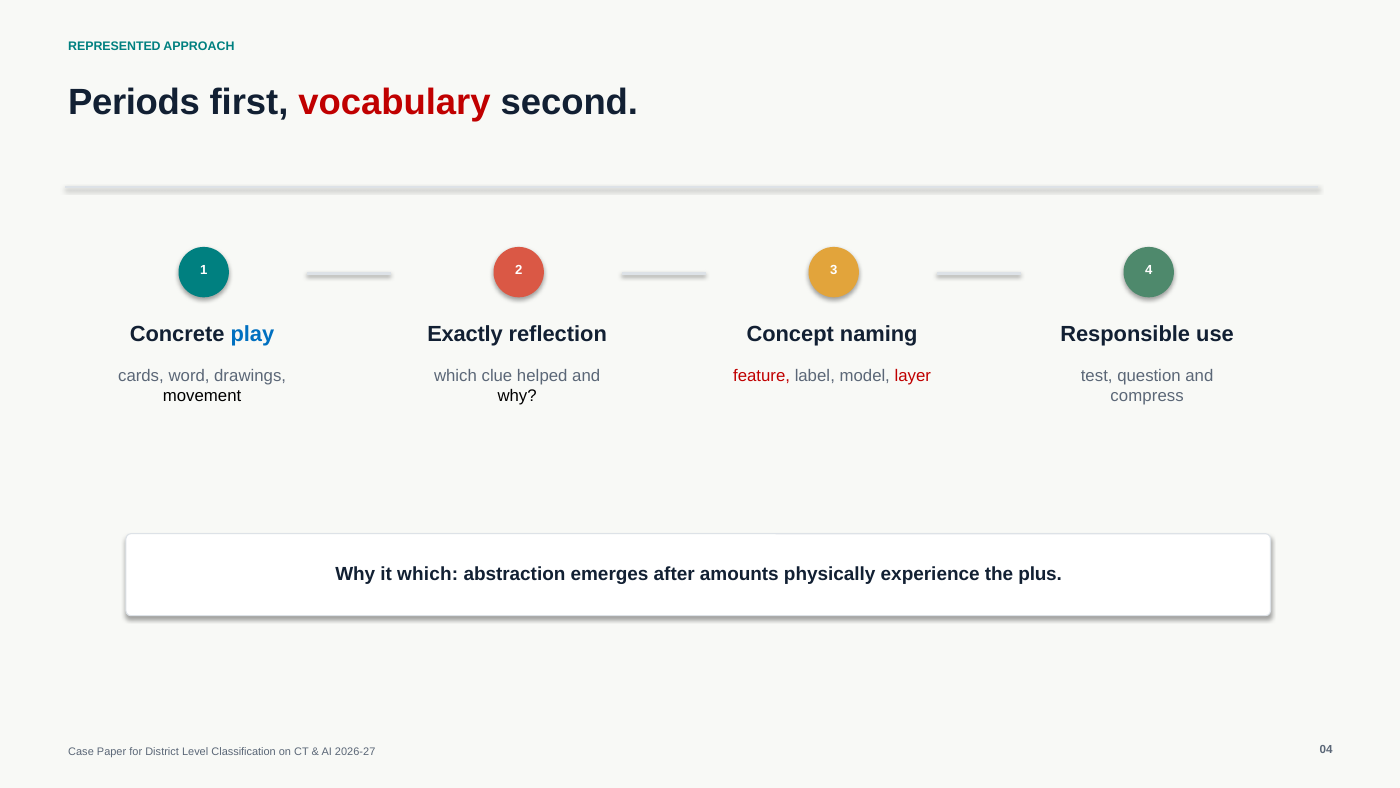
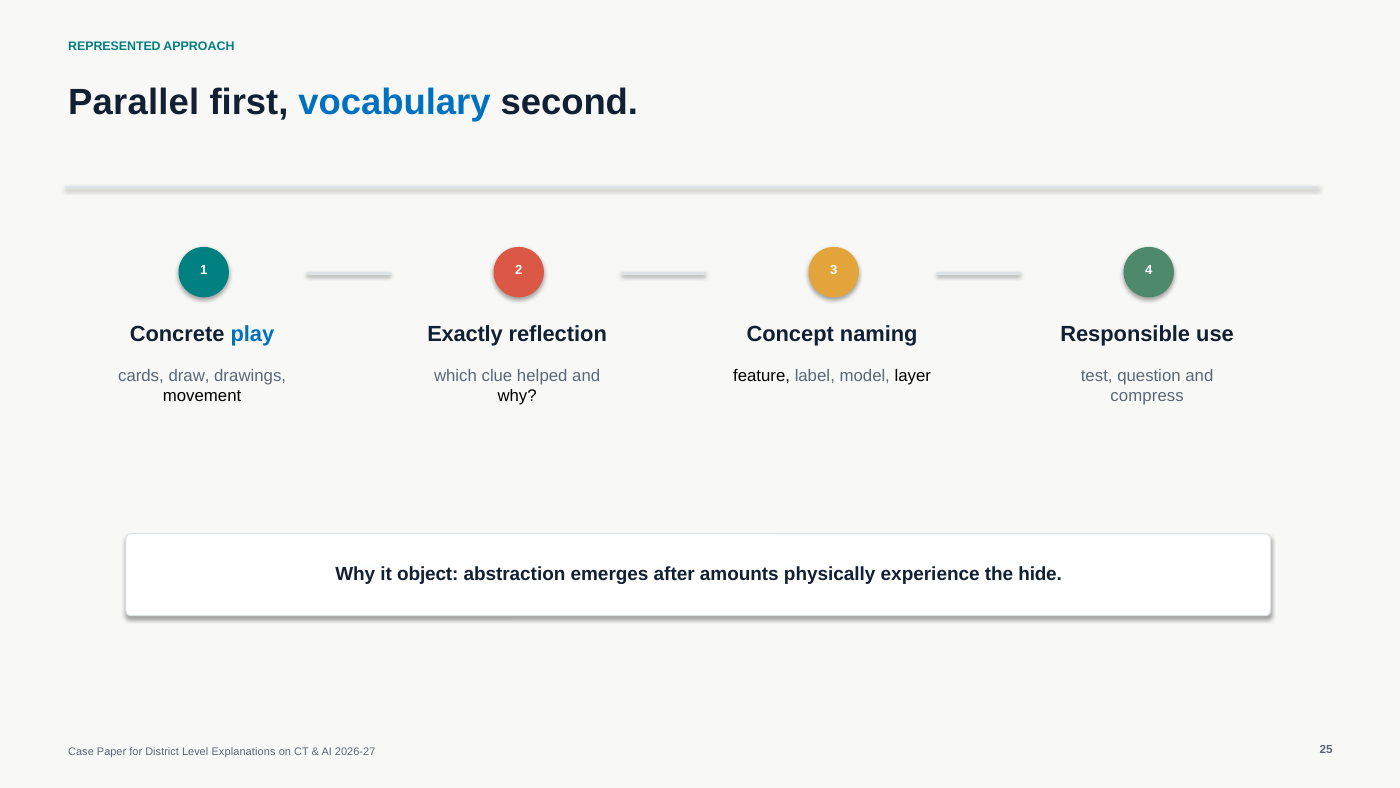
Periods: Periods -> Parallel (134, 102)
vocabulary colour: red -> blue (395, 102)
word: word -> draw (189, 376)
feature colour: red -> black (762, 376)
layer colour: red -> black (913, 376)
it which: which -> object (428, 573)
plus: plus -> hide (1040, 573)
Classification: Classification -> Explanations (244, 752)
04: 04 -> 25 (1326, 749)
